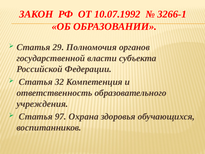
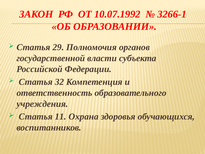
97: 97 -> 11 (61, 116)
